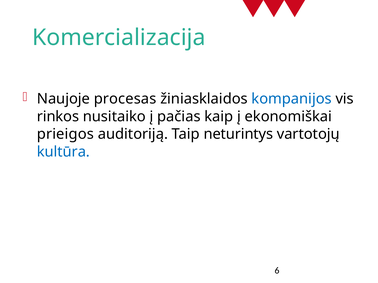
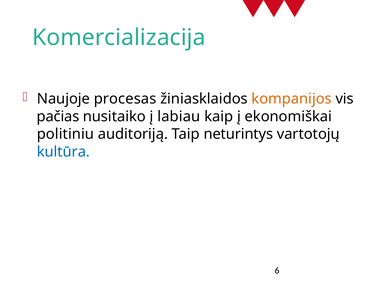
kompanijos colour: blue -> orange (292, 99)
rinkos: rinkos -> pačias (58, 117)
pačias: pačias -> labiau (179, 117)
prieigos: prieigos -> politiniu (65, 134)
